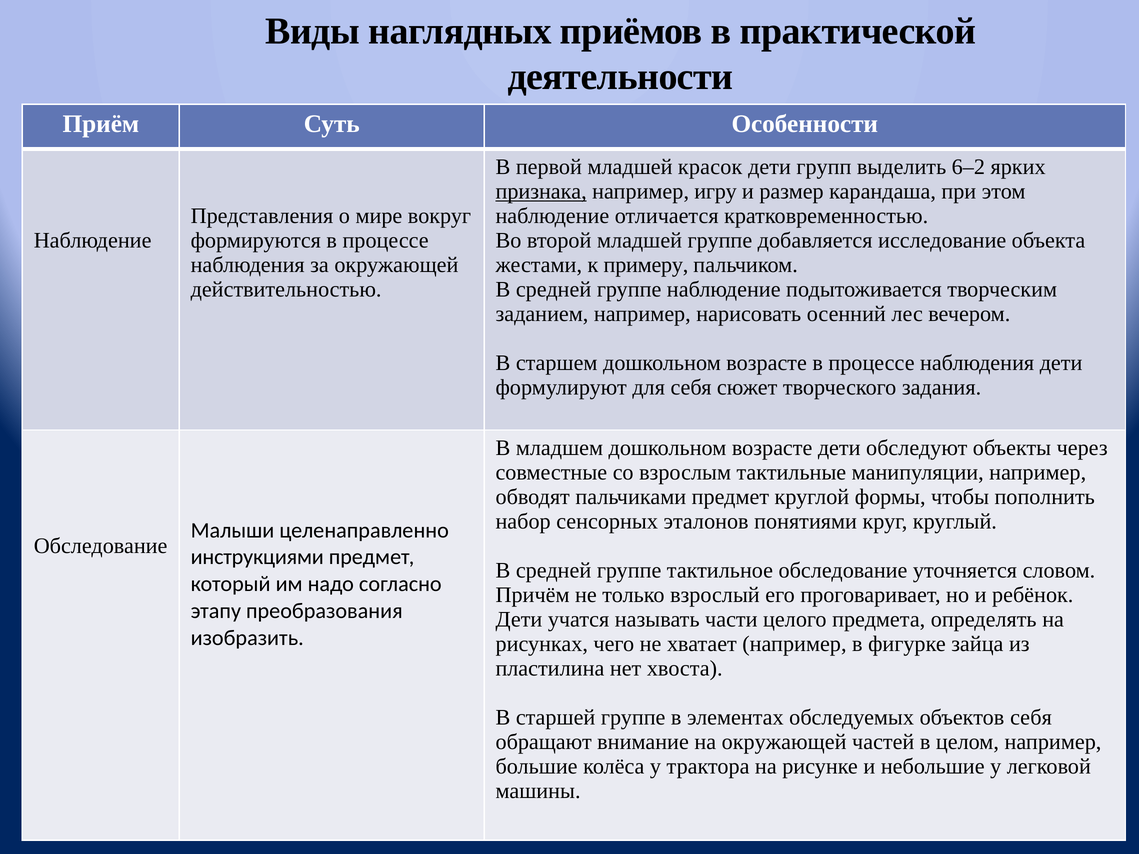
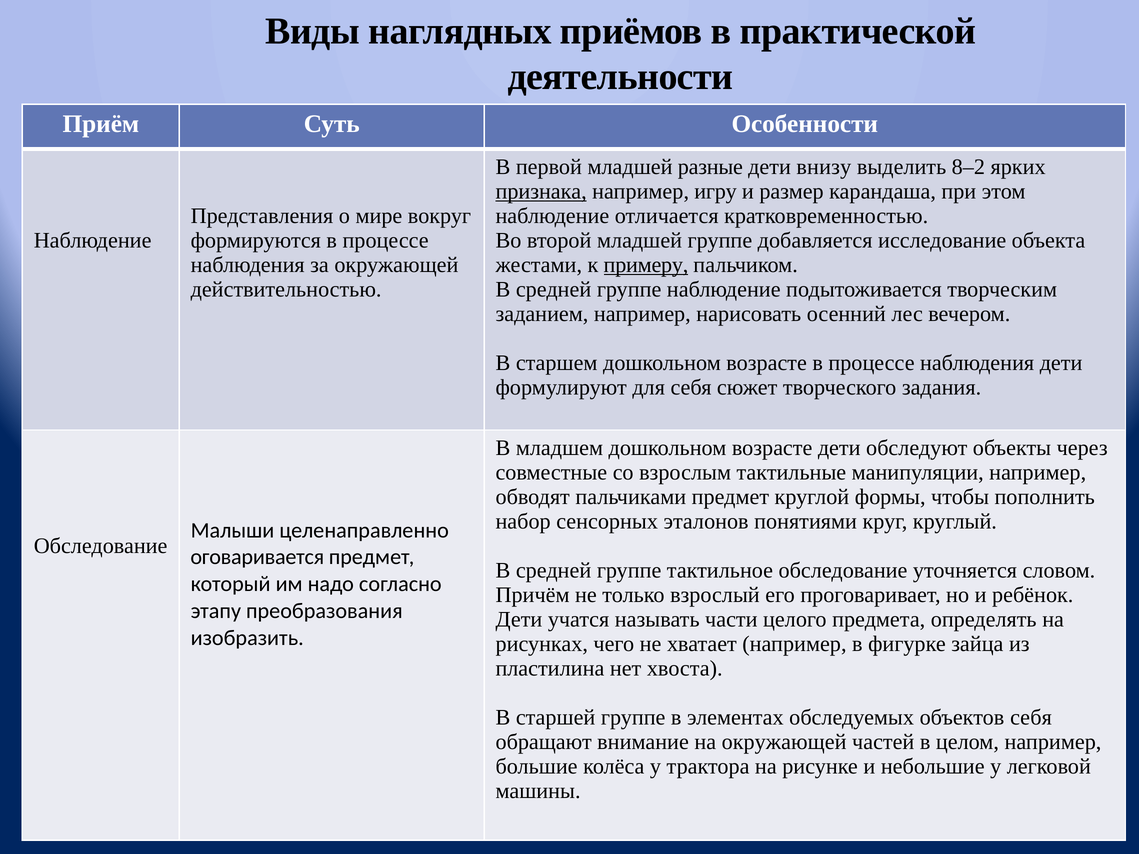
красок: красок -> разные (710, 167)
групп: групп -> внизу (824, 167)
6–2: 6–2 -> 8–2 (968, 167)
примеру underline: none -> present (646, 265)
инструкциями: инструкциями -> оговаривается (257, 557)
